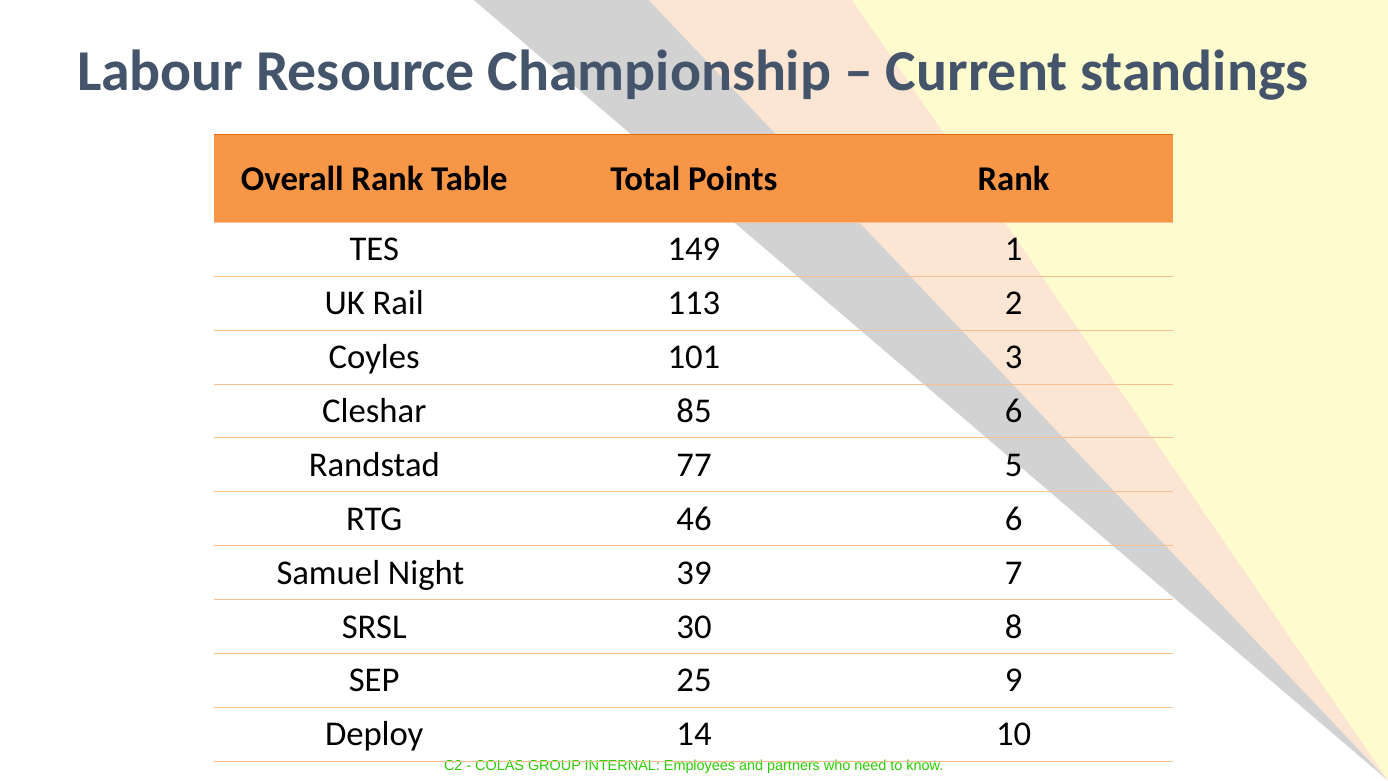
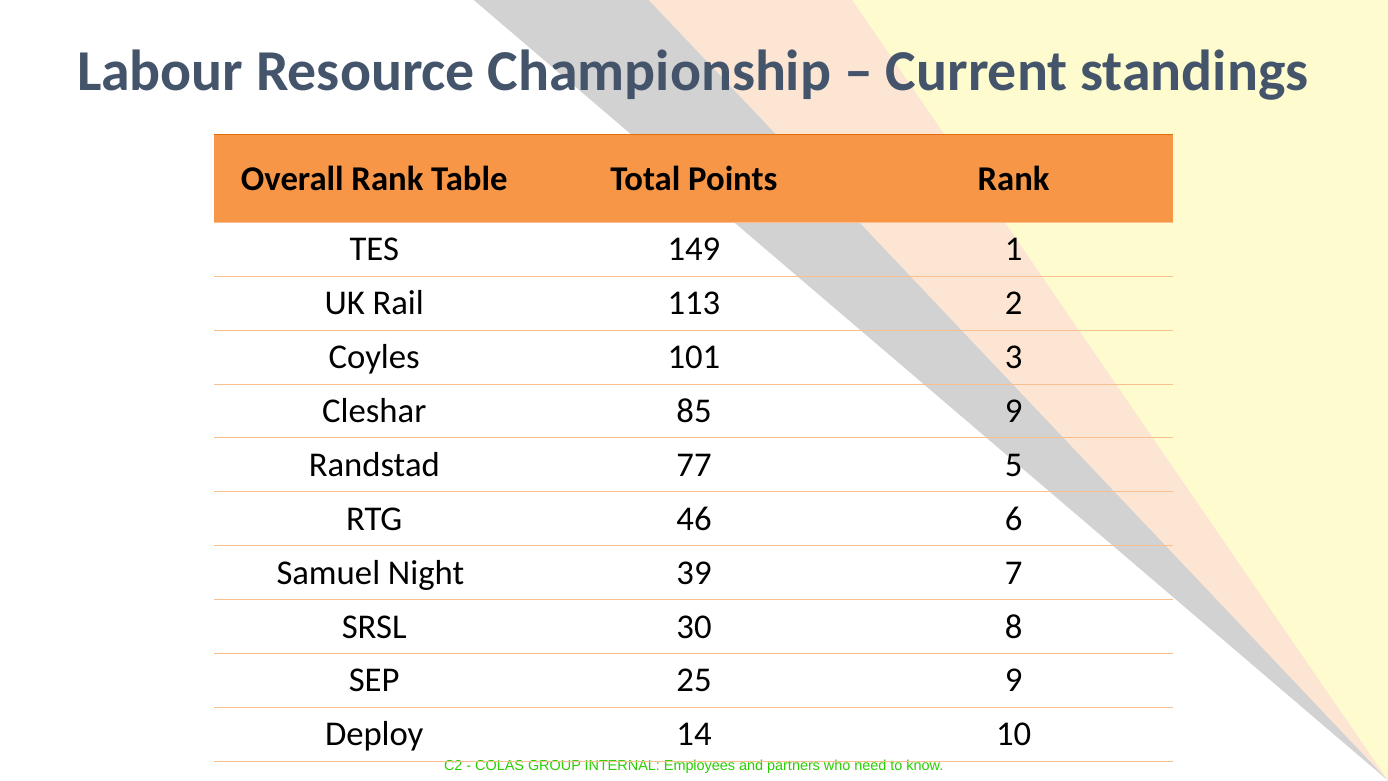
85 6: 6 -> 9 (1014, 411)
